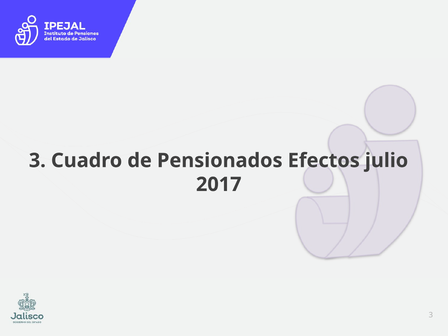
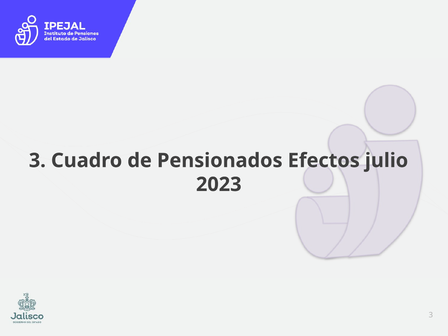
2017: 2017 -> 2023 (219, 184)
